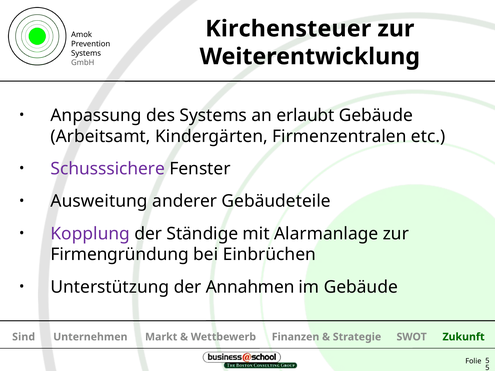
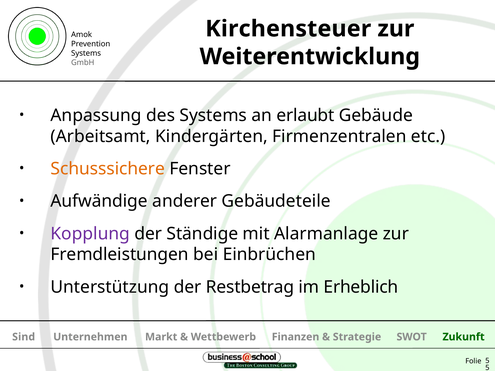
Schusssichere colour: purple -> orange (108, 169)
Ausweitung: Ausweitung -> Aufwändige (99, 201)
Firmengründung: Firmengründung -> Fremdleistungen (120, 255)
Annahmen: Annahmen -> Restbetrag (250, 287)
im Gebäude: Gebäude -> Erheblich (361, 287)
